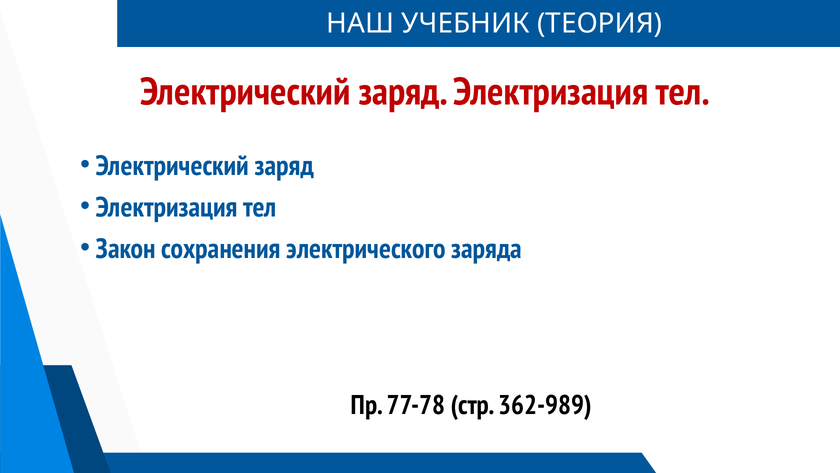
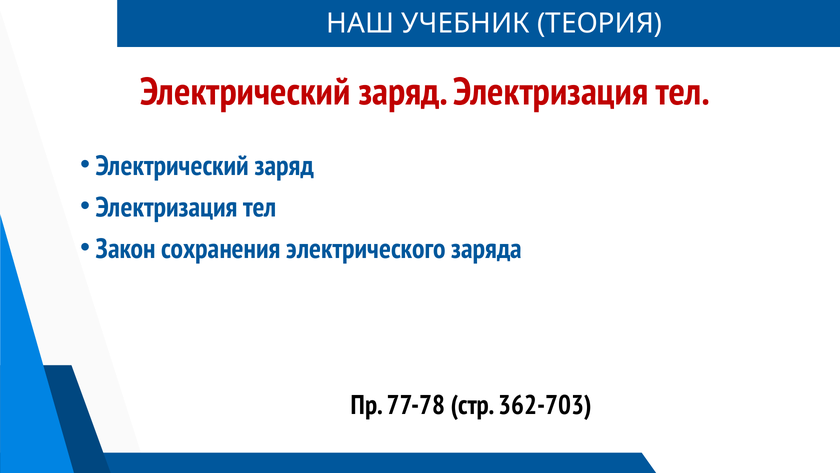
362-989: 362-989 -> 362-703 (545, 405)
